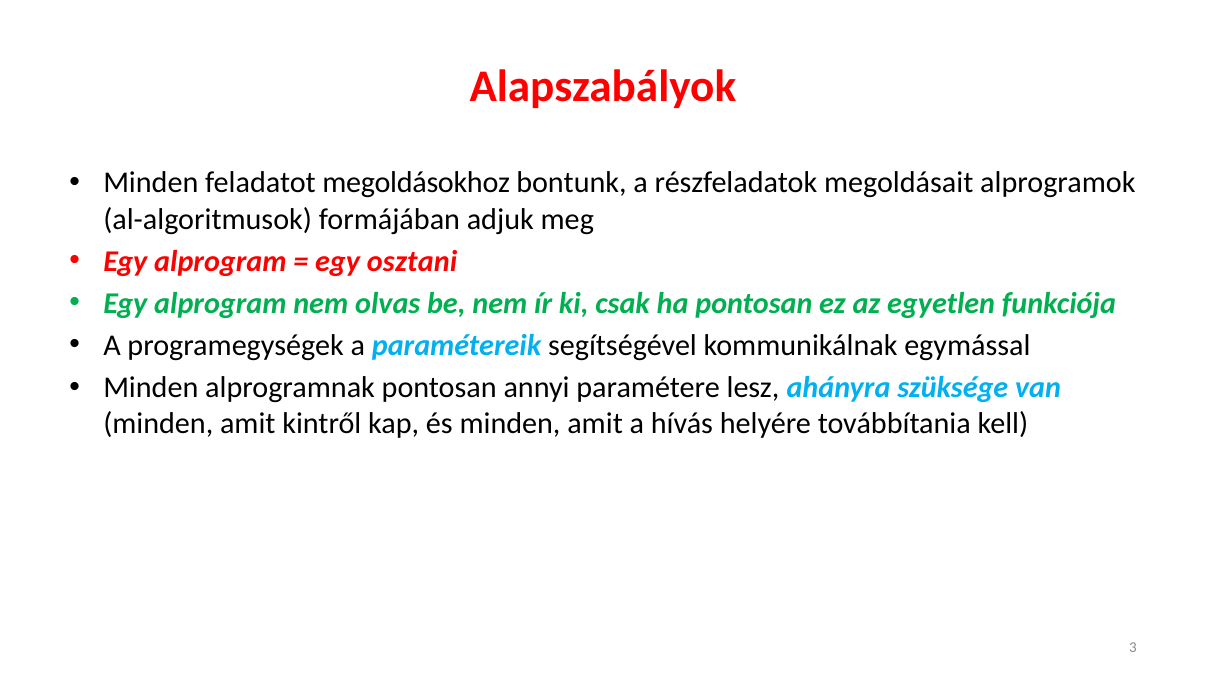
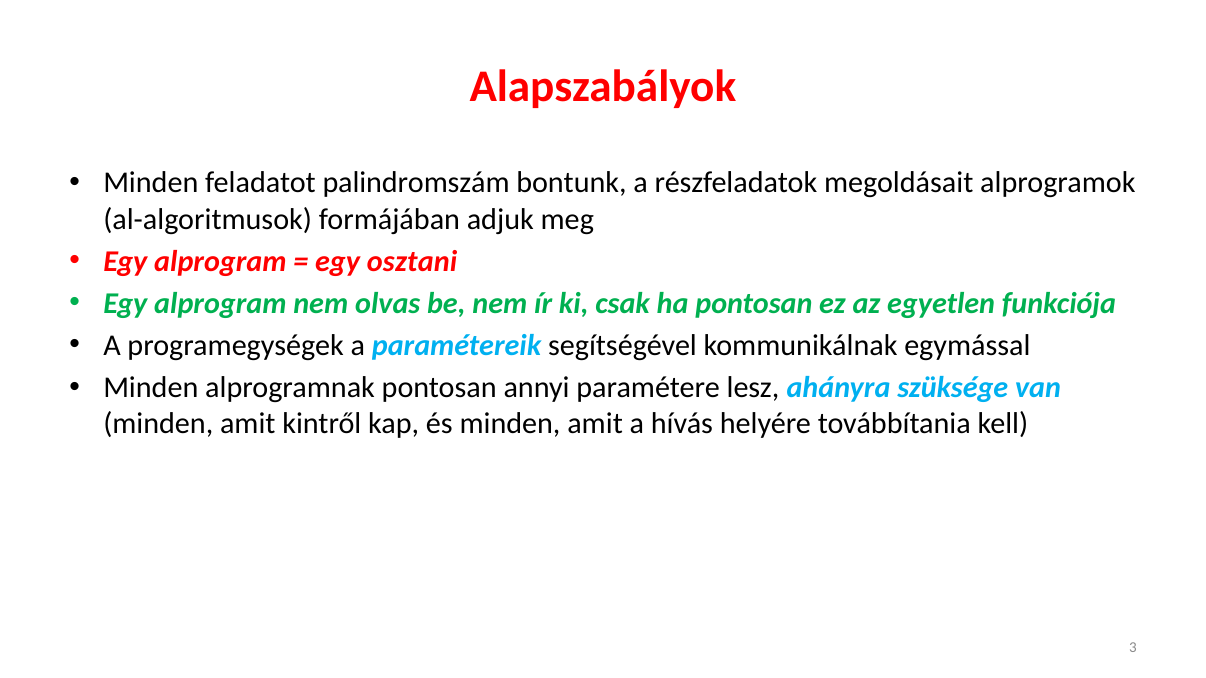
megoldásokhoz: megoldásokhoz -> palindromszám (416, 183)
